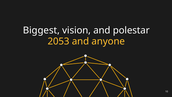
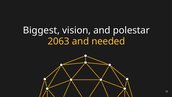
2053: 2053 -> 2063 (59, 41)
anyone: anyone -> needed (108, 41)
